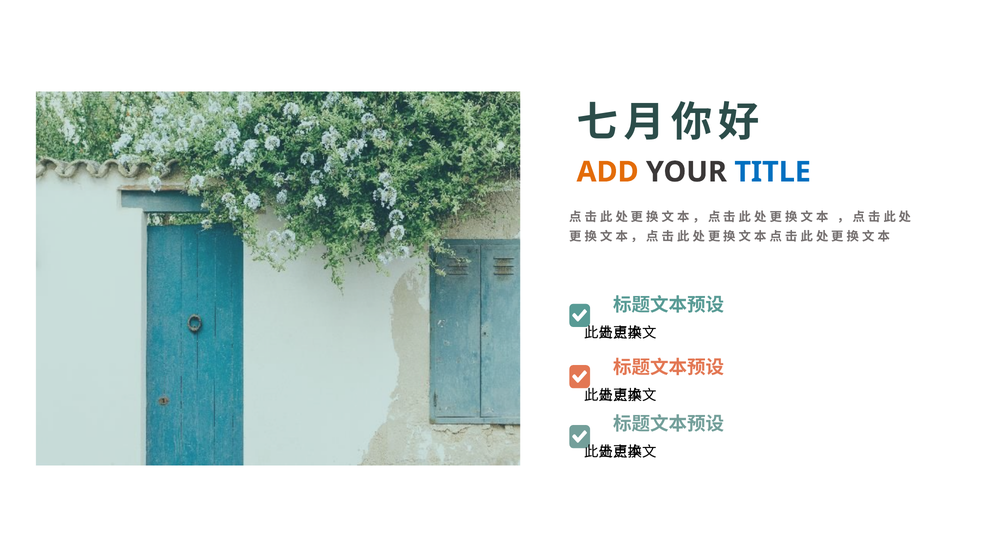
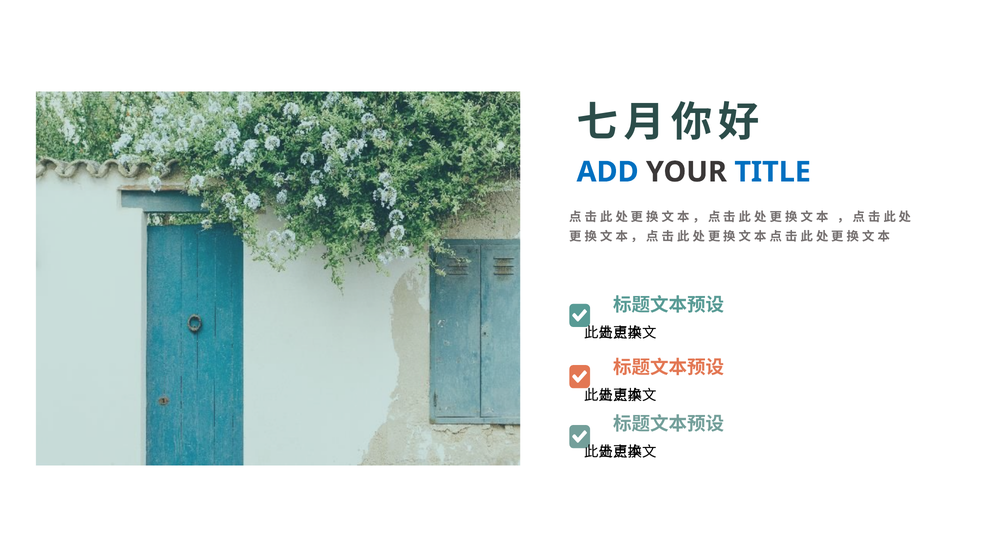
ADD colour: orange -> blue (608, 172)
